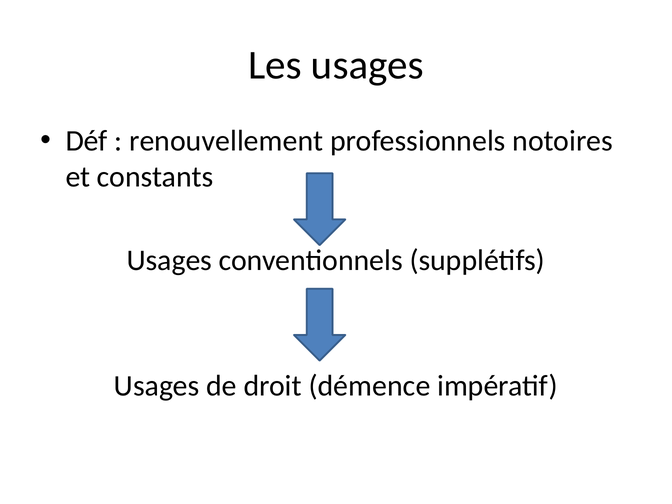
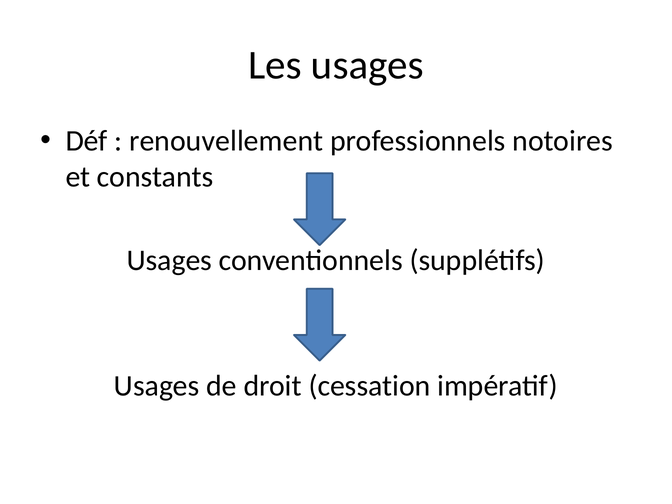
démence: démence -> cessation (370, 386)
